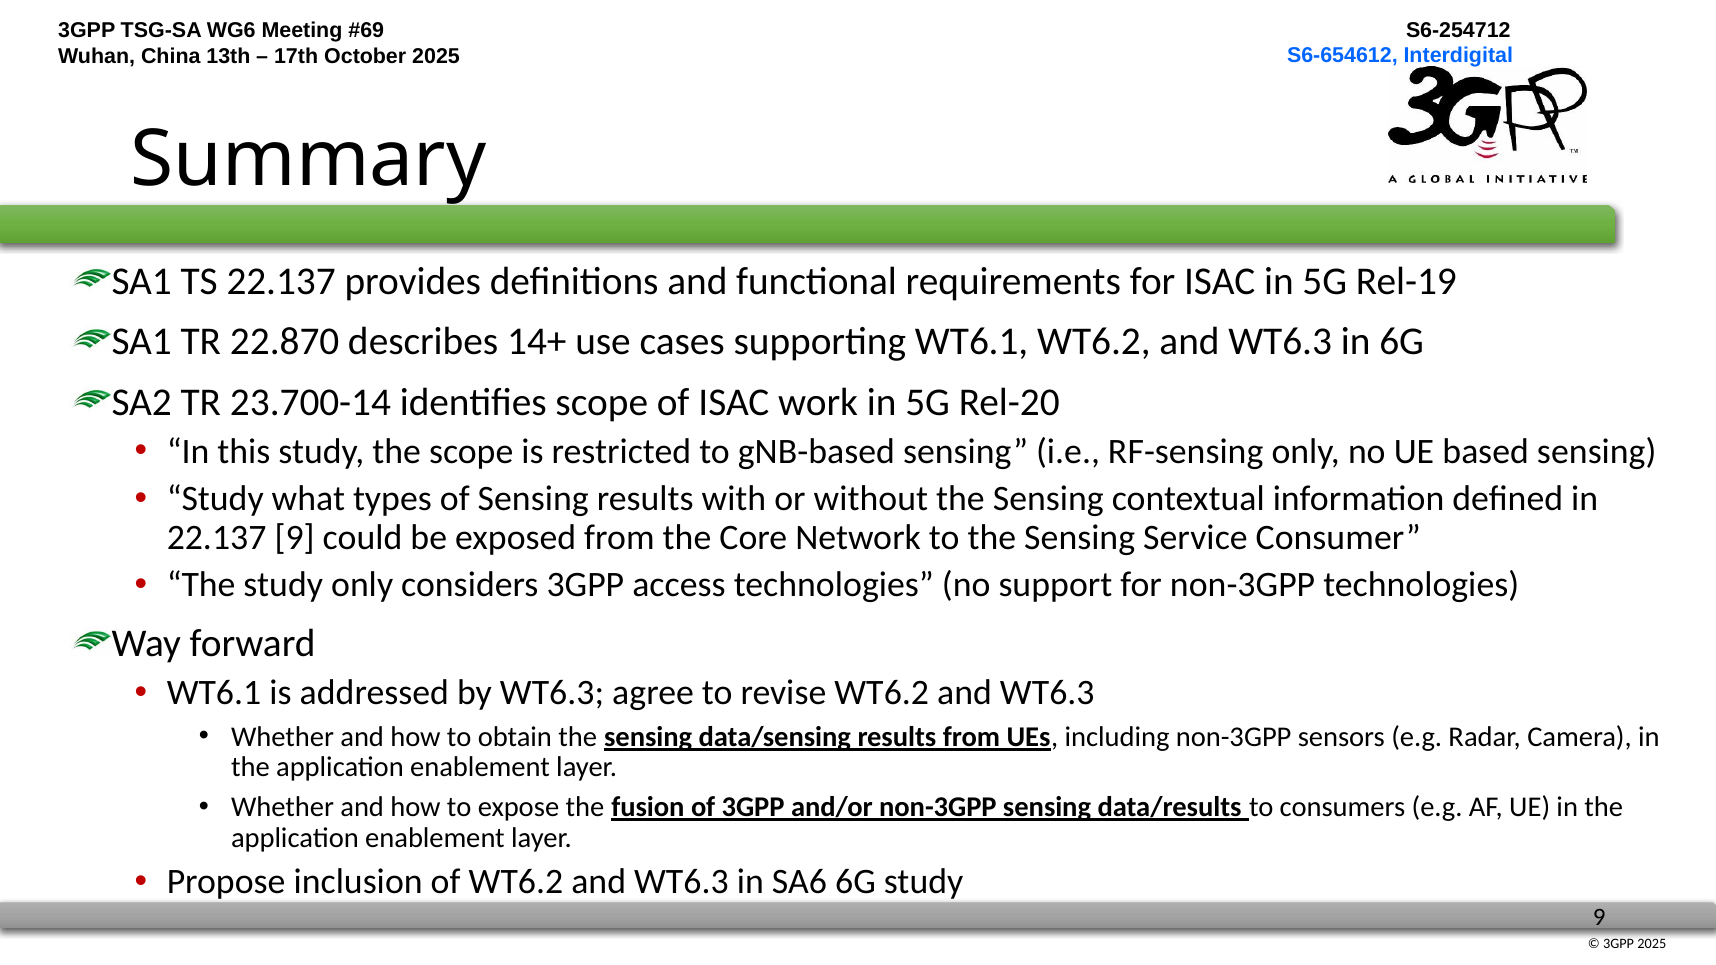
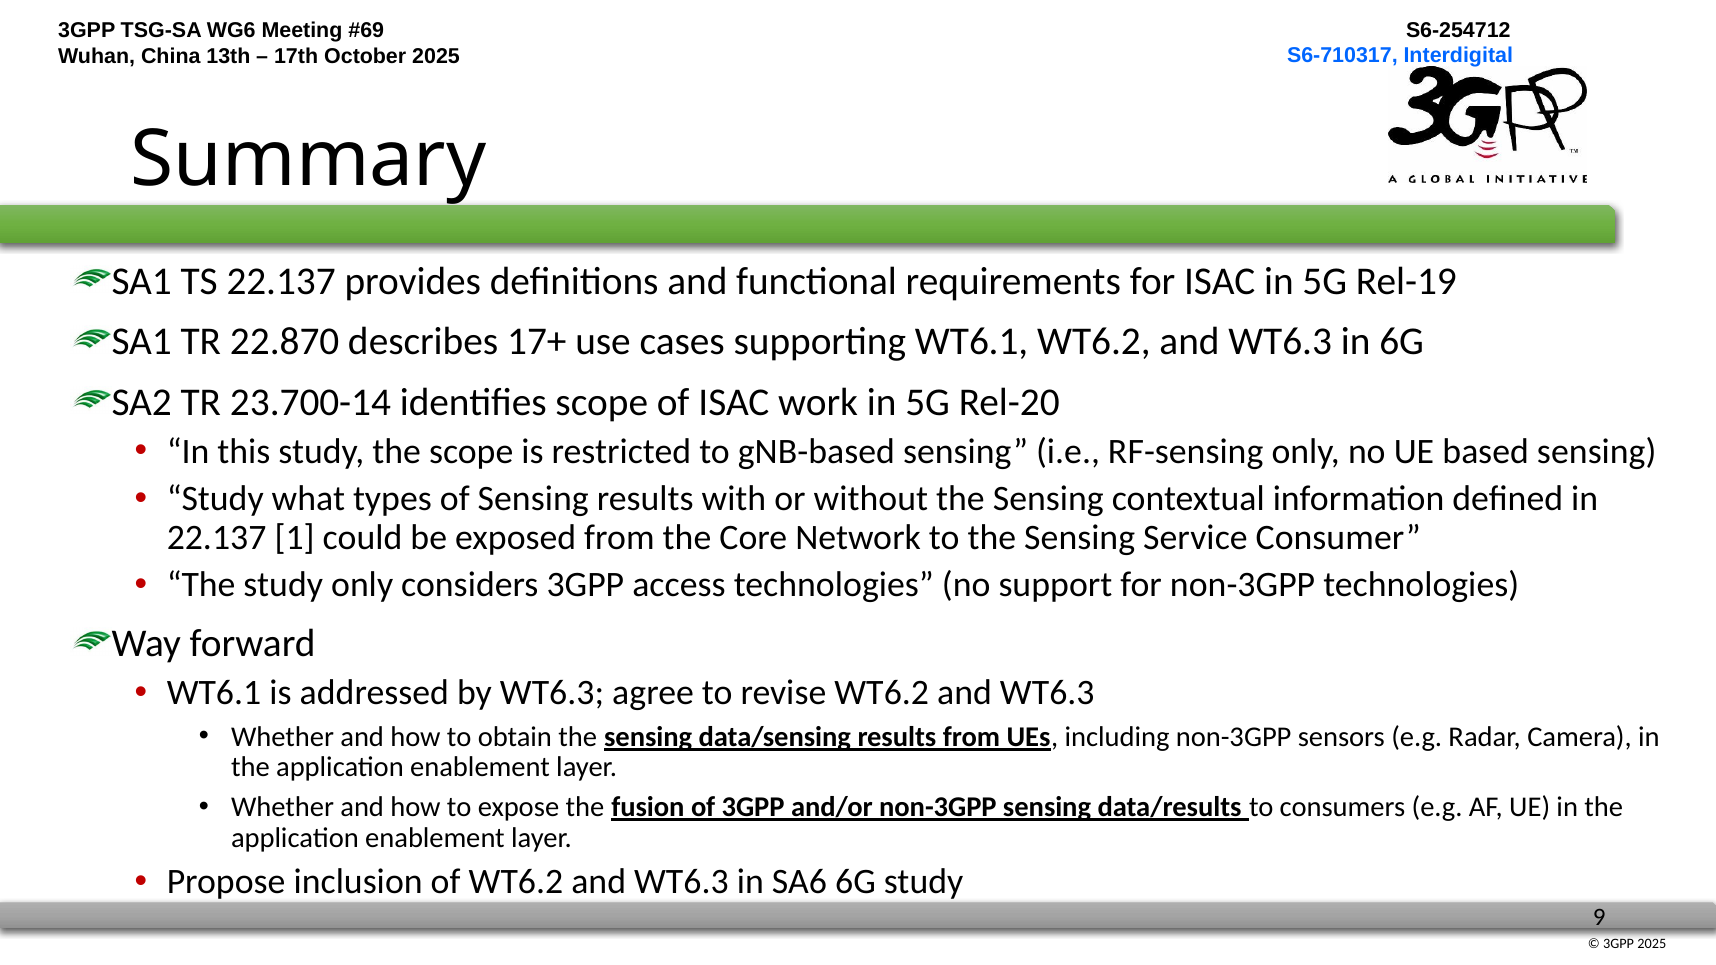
S6-654612: S6-654612 -> S6-710317 (1342, 55)
14+: 14+ -> 17+ (537, 342)
22.137 9: 9 -> 1 (295, 538)
